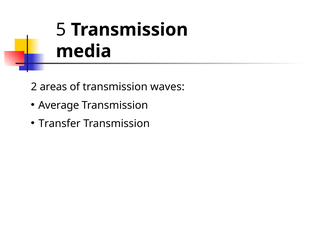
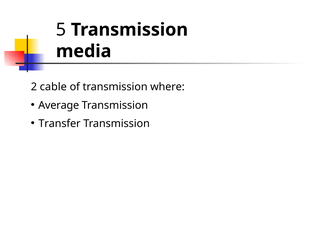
areas: areas -> cable (53, 87)
waves: waves -> where (167, 87)
